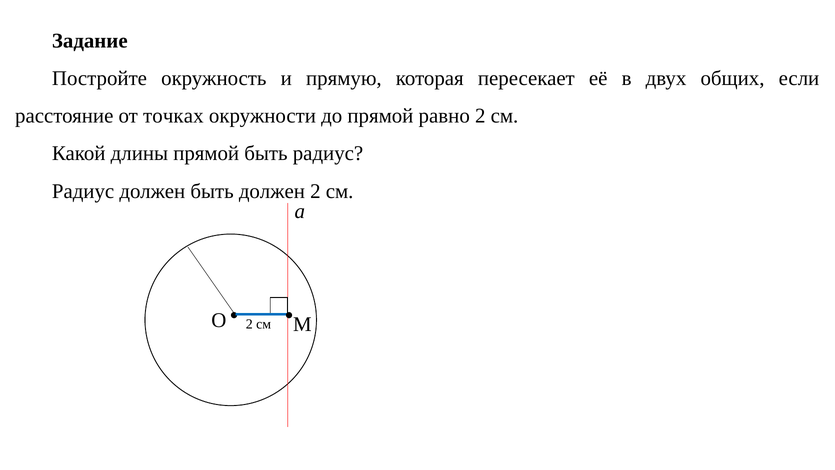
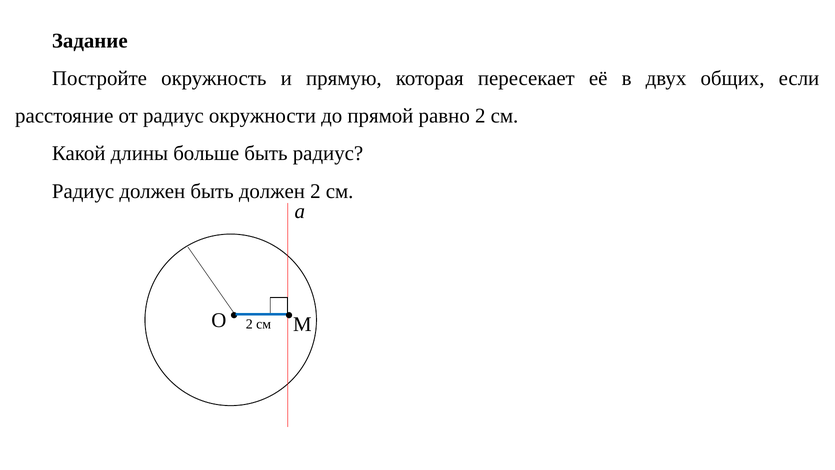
от точках: точках -> радиус (173, 116)
длины прямой: прямой -> больше (206, 153)
